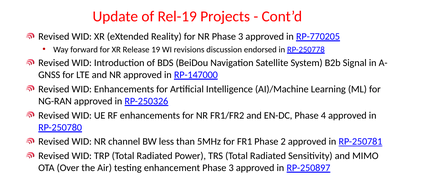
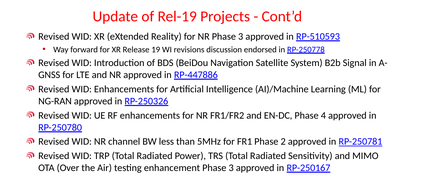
RP-770205: RP-770205 -> RP-510593 (318, 37)
RP-147000: RP-147000 -> RP-447886 (196, 75)
RP-250897: RP-250897 -> RP-250167 (308, 168)
